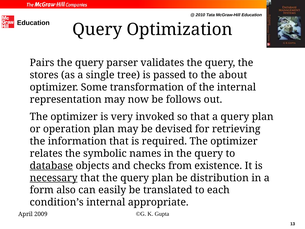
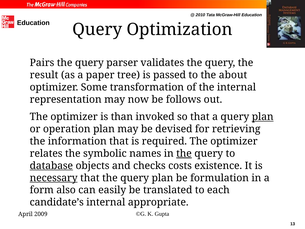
stores: stores -> result (44, 75)
single: single -> paper (100, 75)
very: very -> than (122, 117)
plan underline: none -> present (263, 117)
the underline: none -> present (184, 153)
from: from -> costs (180, 165)
distribution: distribution -> formulation (220, 178)
condition’s: condition’s -> candidate’s (57, 202)
